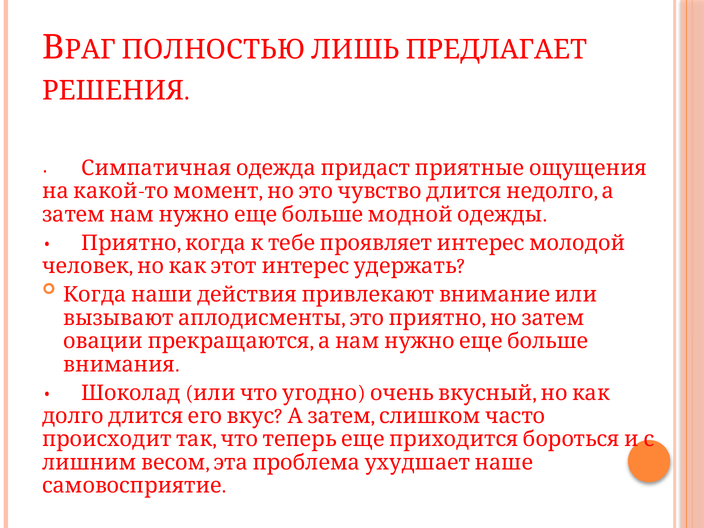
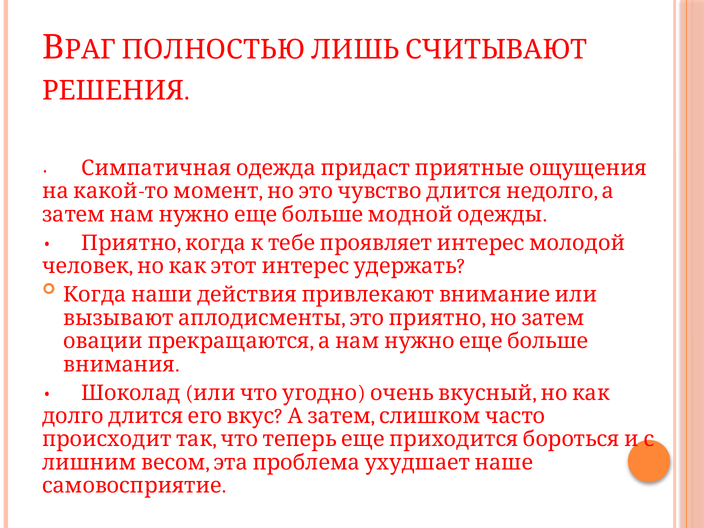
ПРЕДЛАГАЕТ: ПРЕДЛАГАЕТ -> СЧИТЫВАЮТ (496, 50)
